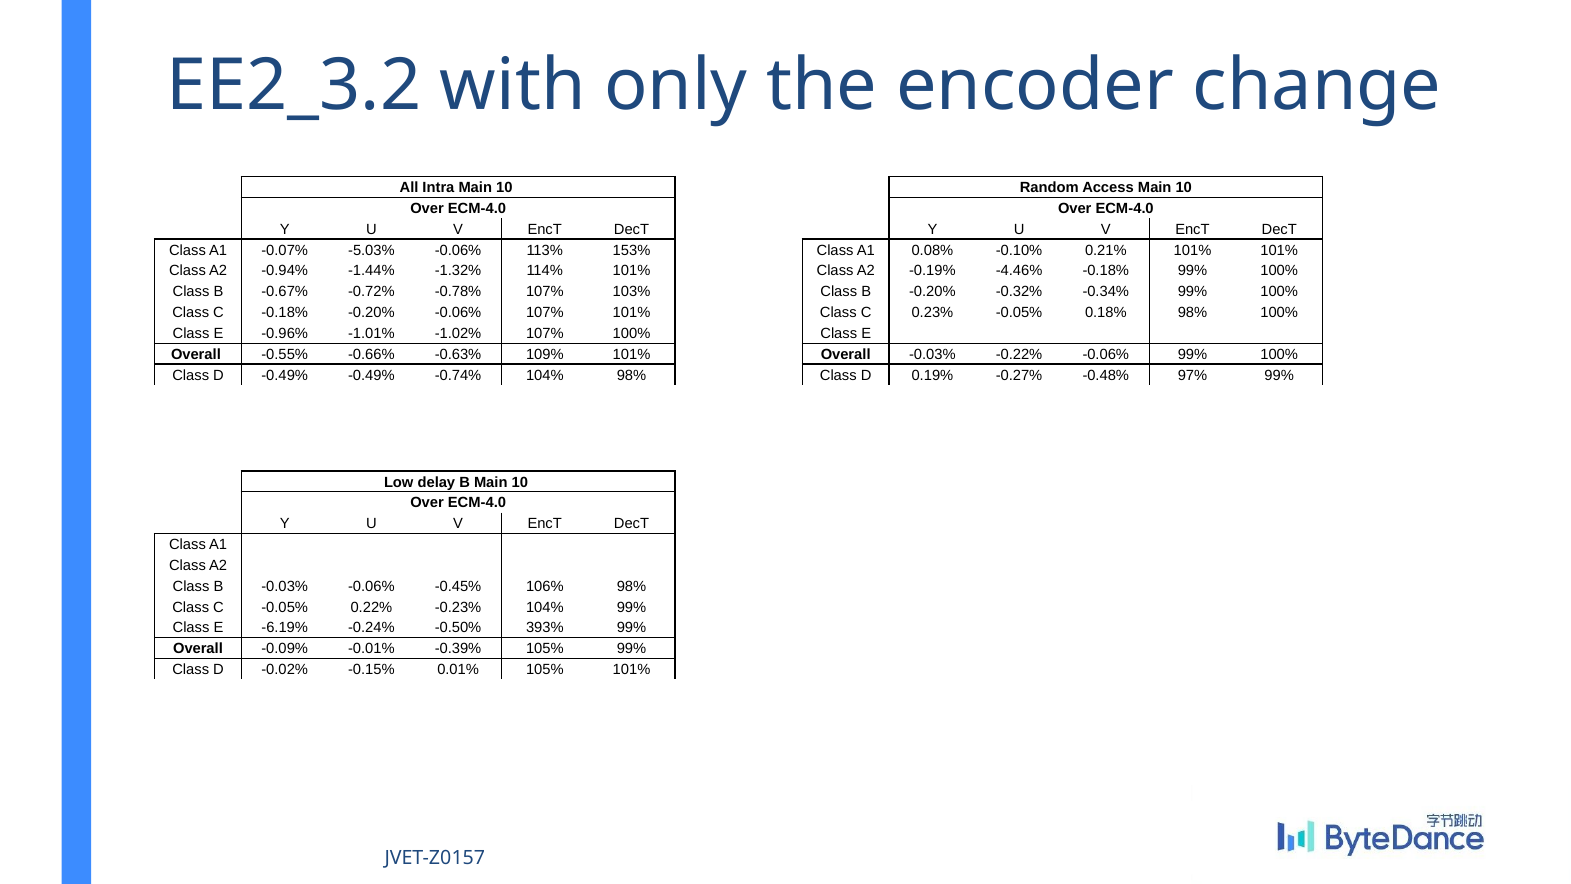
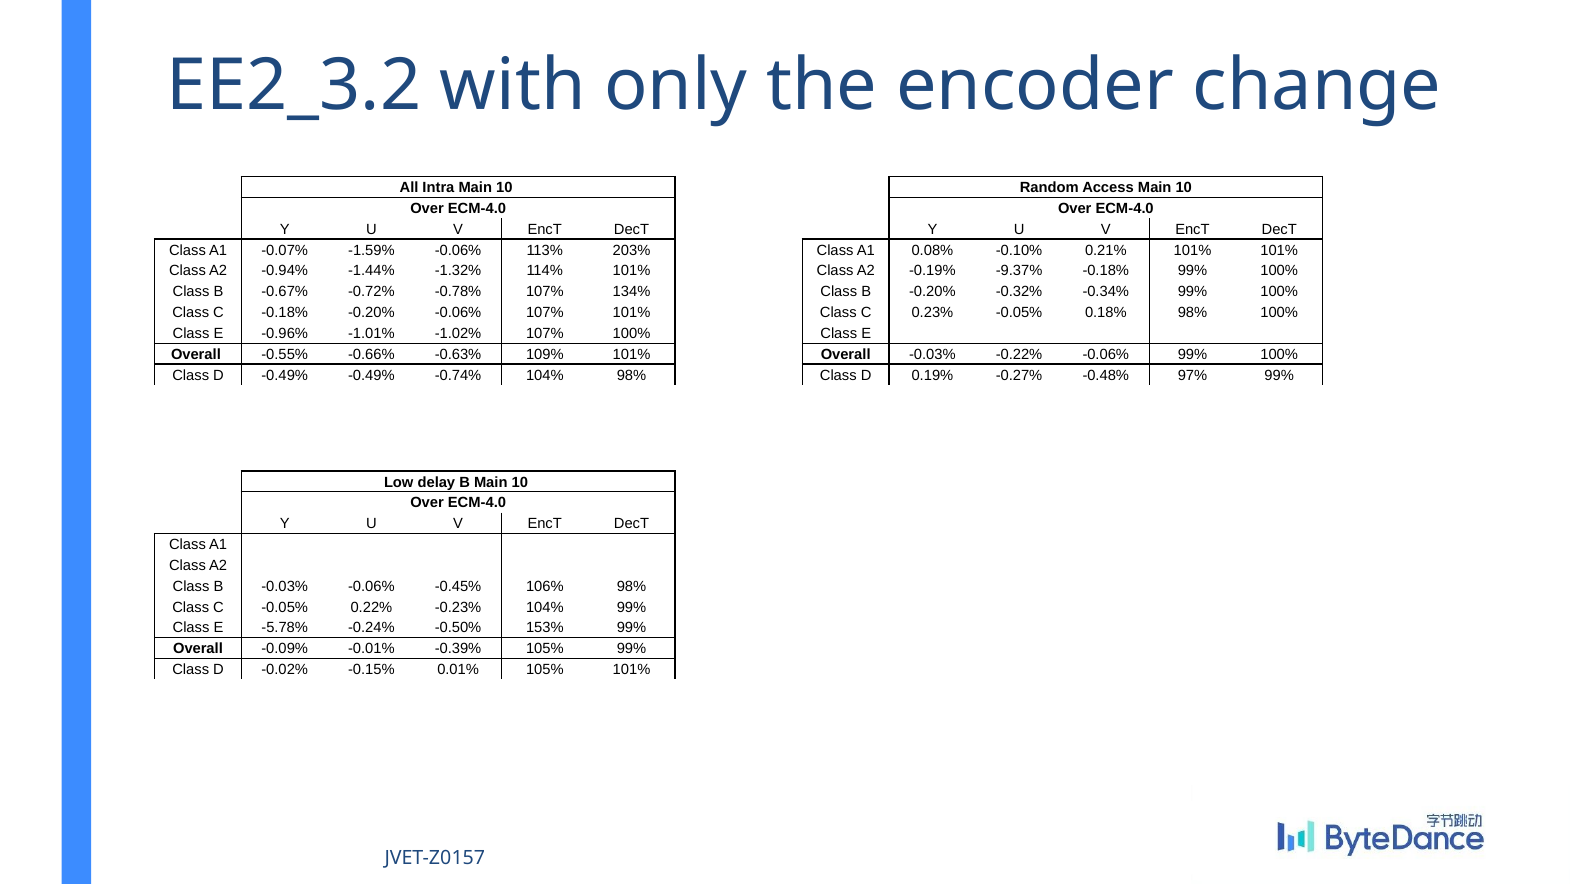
-5.03%: -5.03% -> -1.59% (371, 250)
153%: 153% -> 203% (632, 250)
-4.46%: -4.46% -> -9.37% (1019, 271)
103%: 103% -> 134% (632, 292)
-6.19%: -6.19% -> -5.78% (285, 628)
393%: 393% -> 153% (545, 628)
